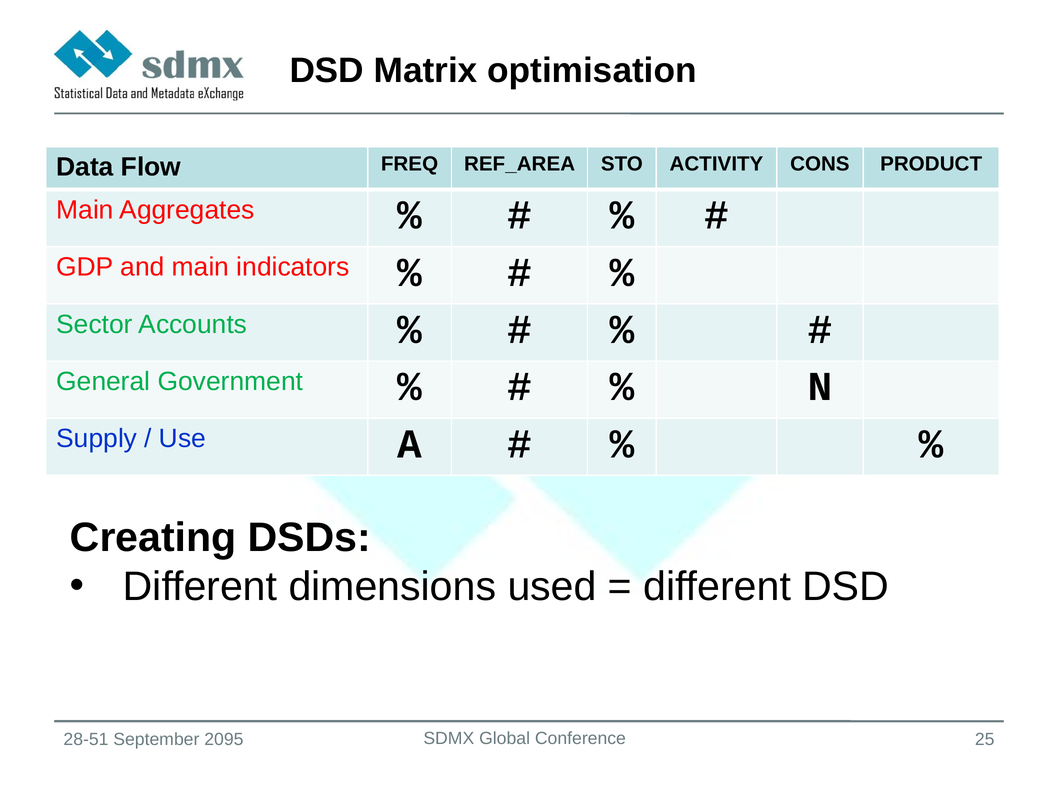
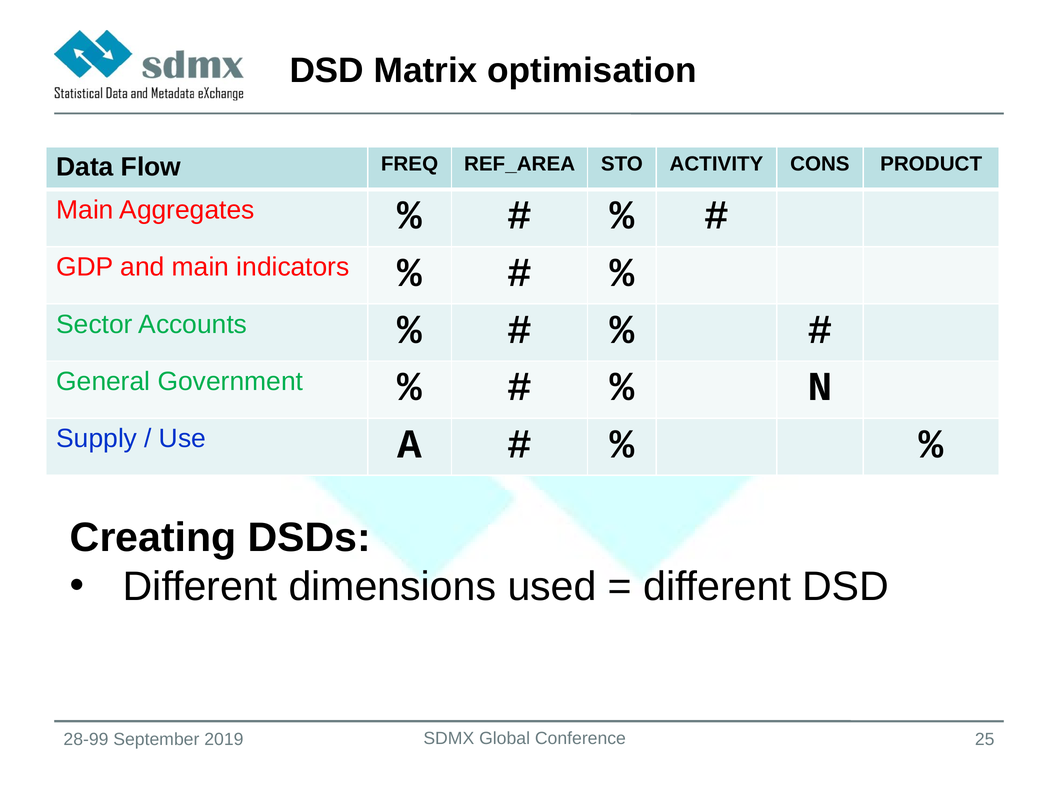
28-51: 28-51 -> 28-99 (86, 740)
2095: 2095 -> 2019 (224, 740)
